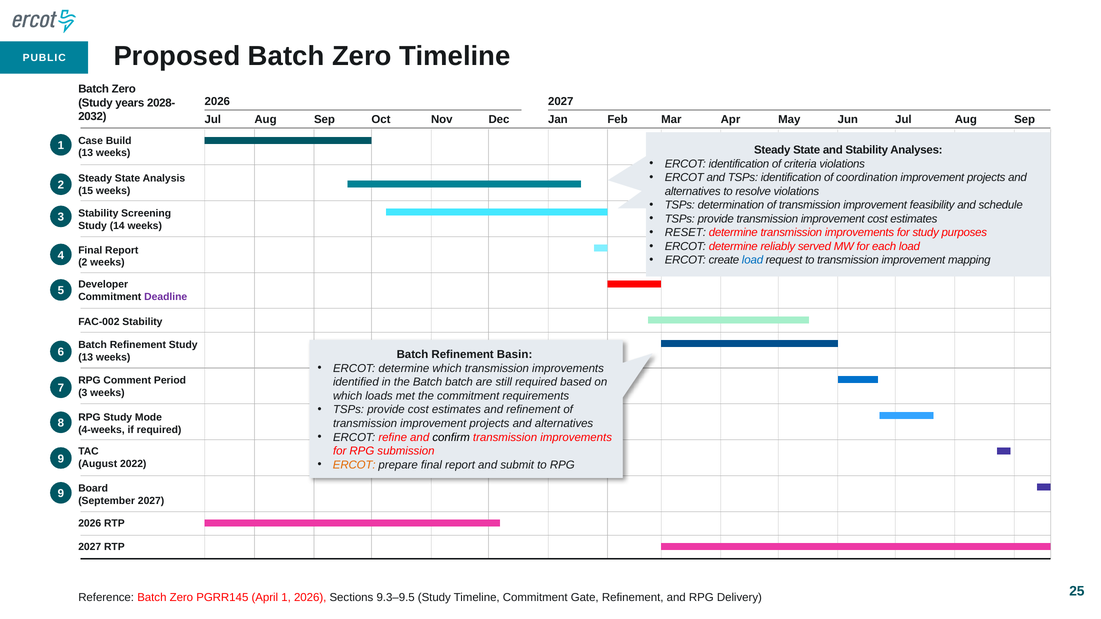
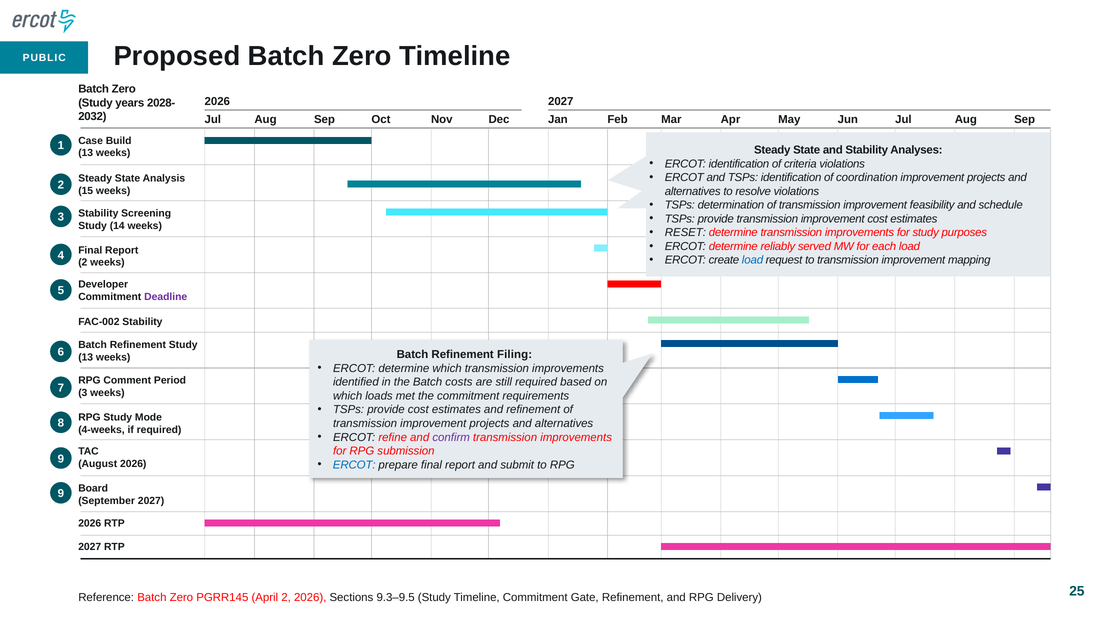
Basin: Basin -> Filing (515, 355)
Batch batch: batch -> costs (459, 382)
confirm colour: black -> purple (451, 437)
ERCOT colour: orange -> blue (354, 465)
August 2022: 2022 -> 2026 (133, 464)
April 1: 1 -> 2 (286, 598)
